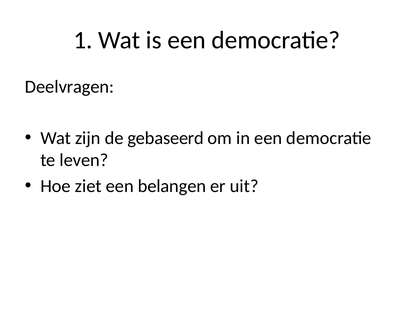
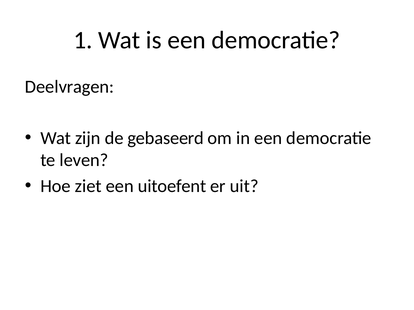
belangen: belangen -> uitoefent (172, 186)
